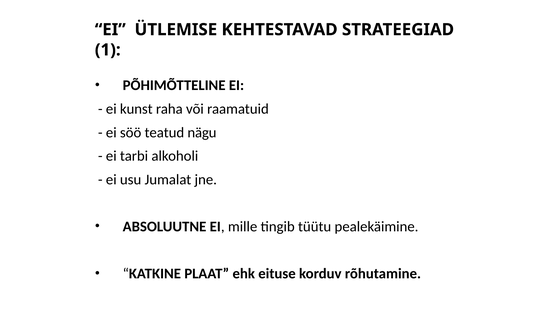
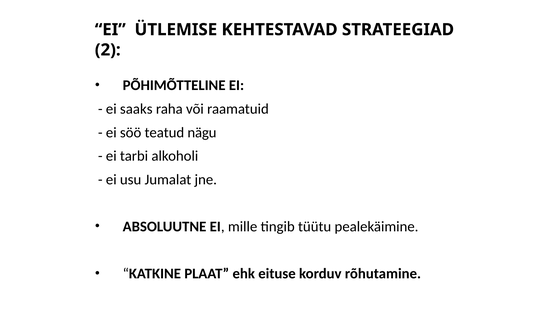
1: 1 -> 2 (108, 50)
kunst: kunst -> saaks (136, 109)
